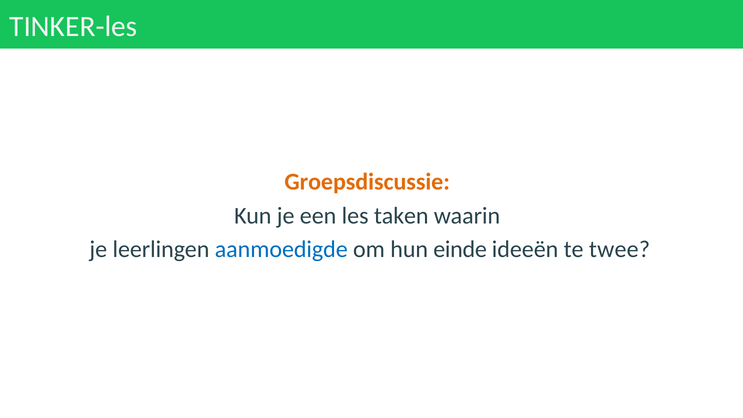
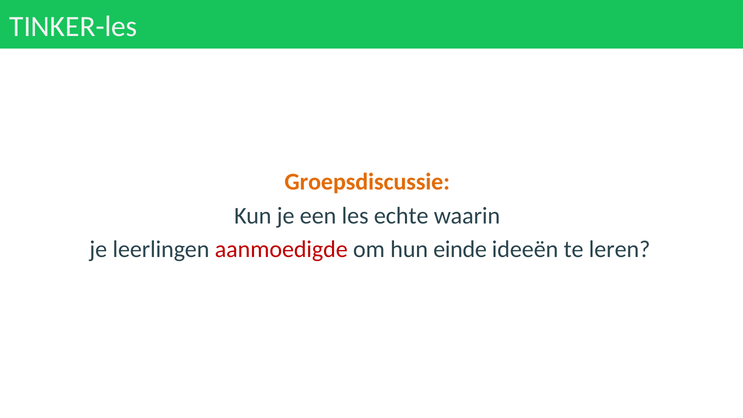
taken: taken -> echte (401, 216)
aanmoedigde colour: blue -> red (281, 249)
twee: twee -> leren (620, 249)
